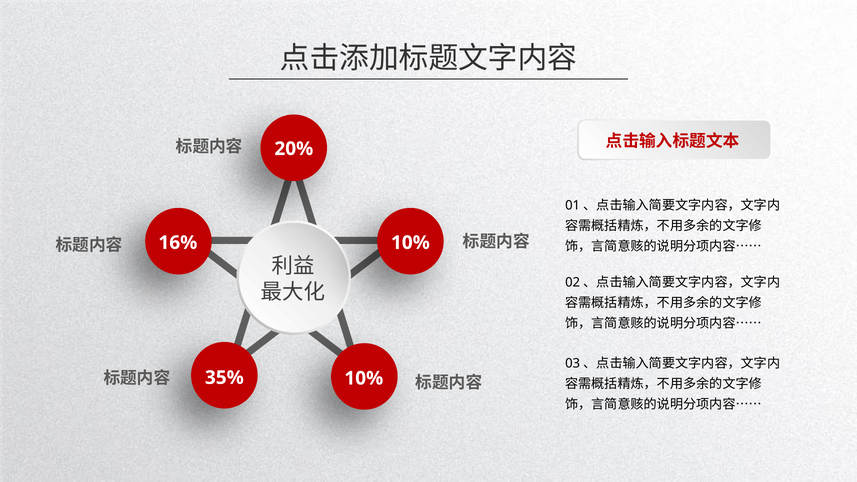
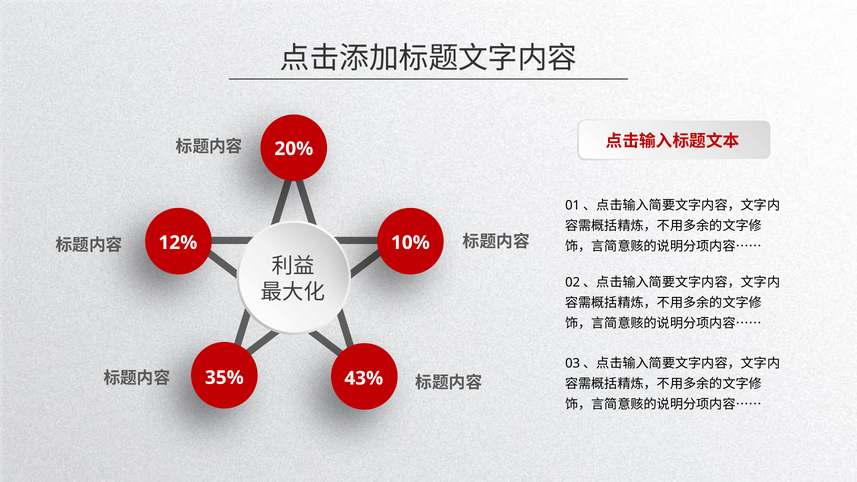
16%: 16% -> 12% (178, 243)
35% 10%: 10% -> 43% (364, 378)
